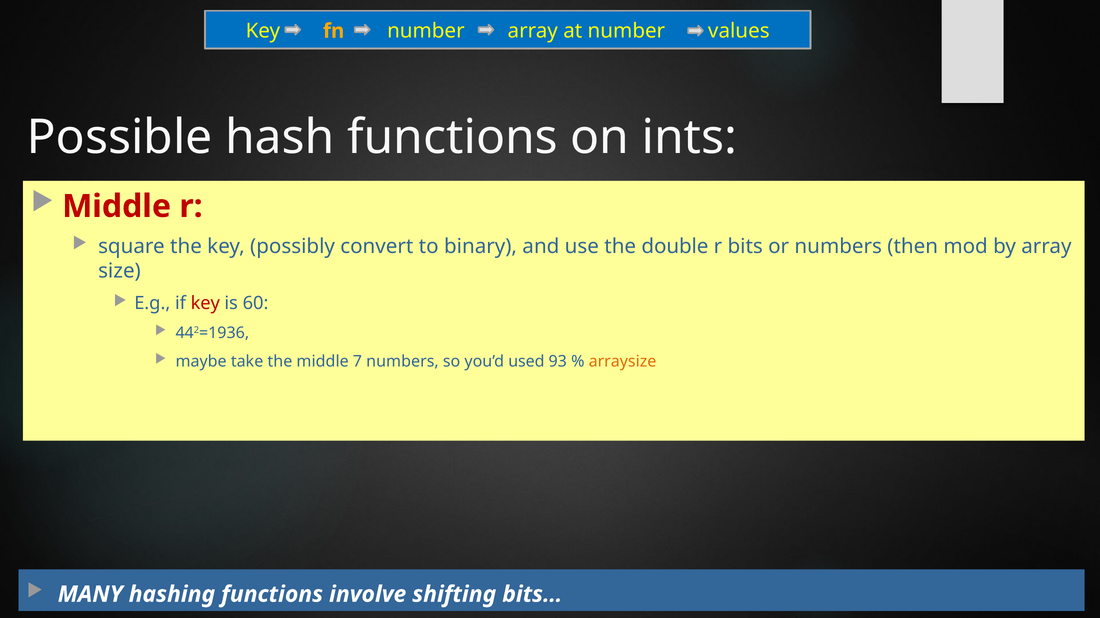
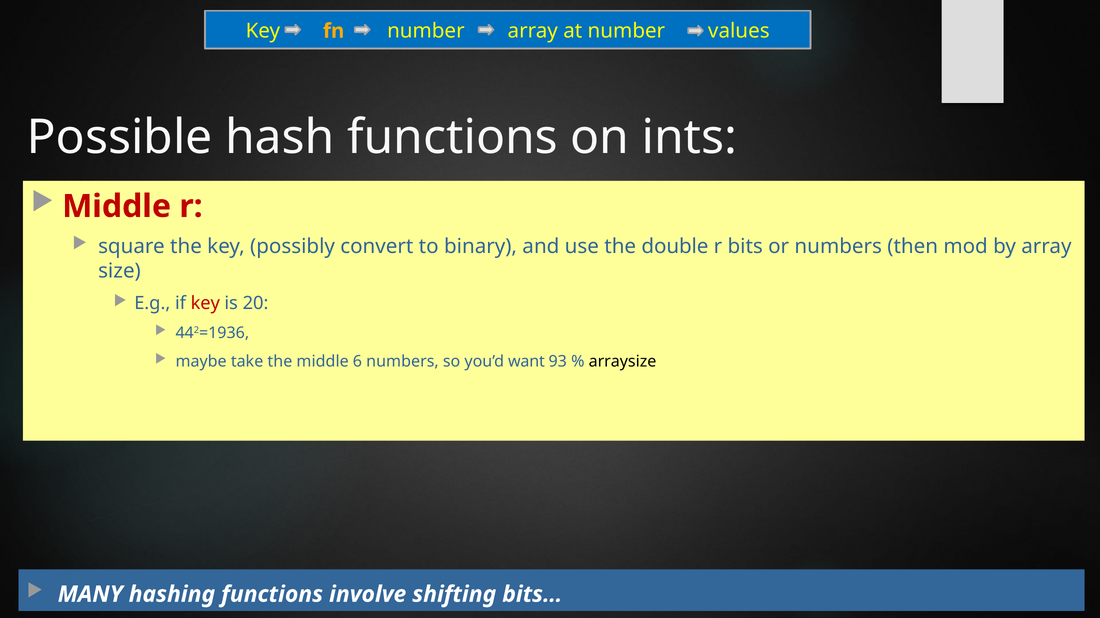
60: 60 -> 20 (256, 304)
7: 7 -> 6 (357, 362)
used: used -> want (526, 362)
arraysize colour: orange -> black (622, 362)
